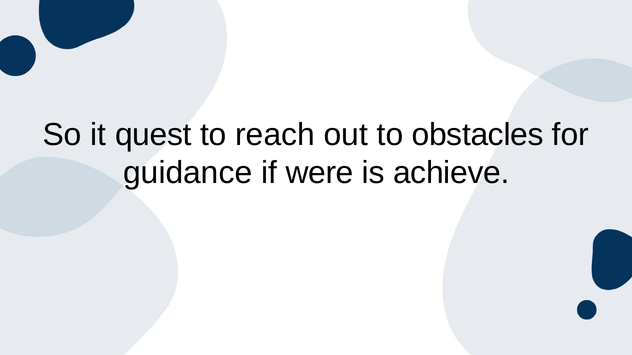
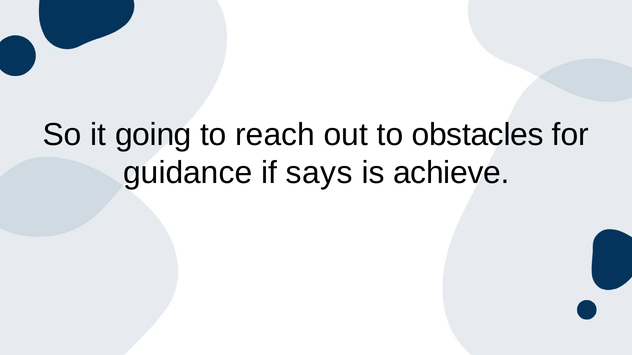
quest: quest -> going (153, 135)
were: were -> says (319, 173)
